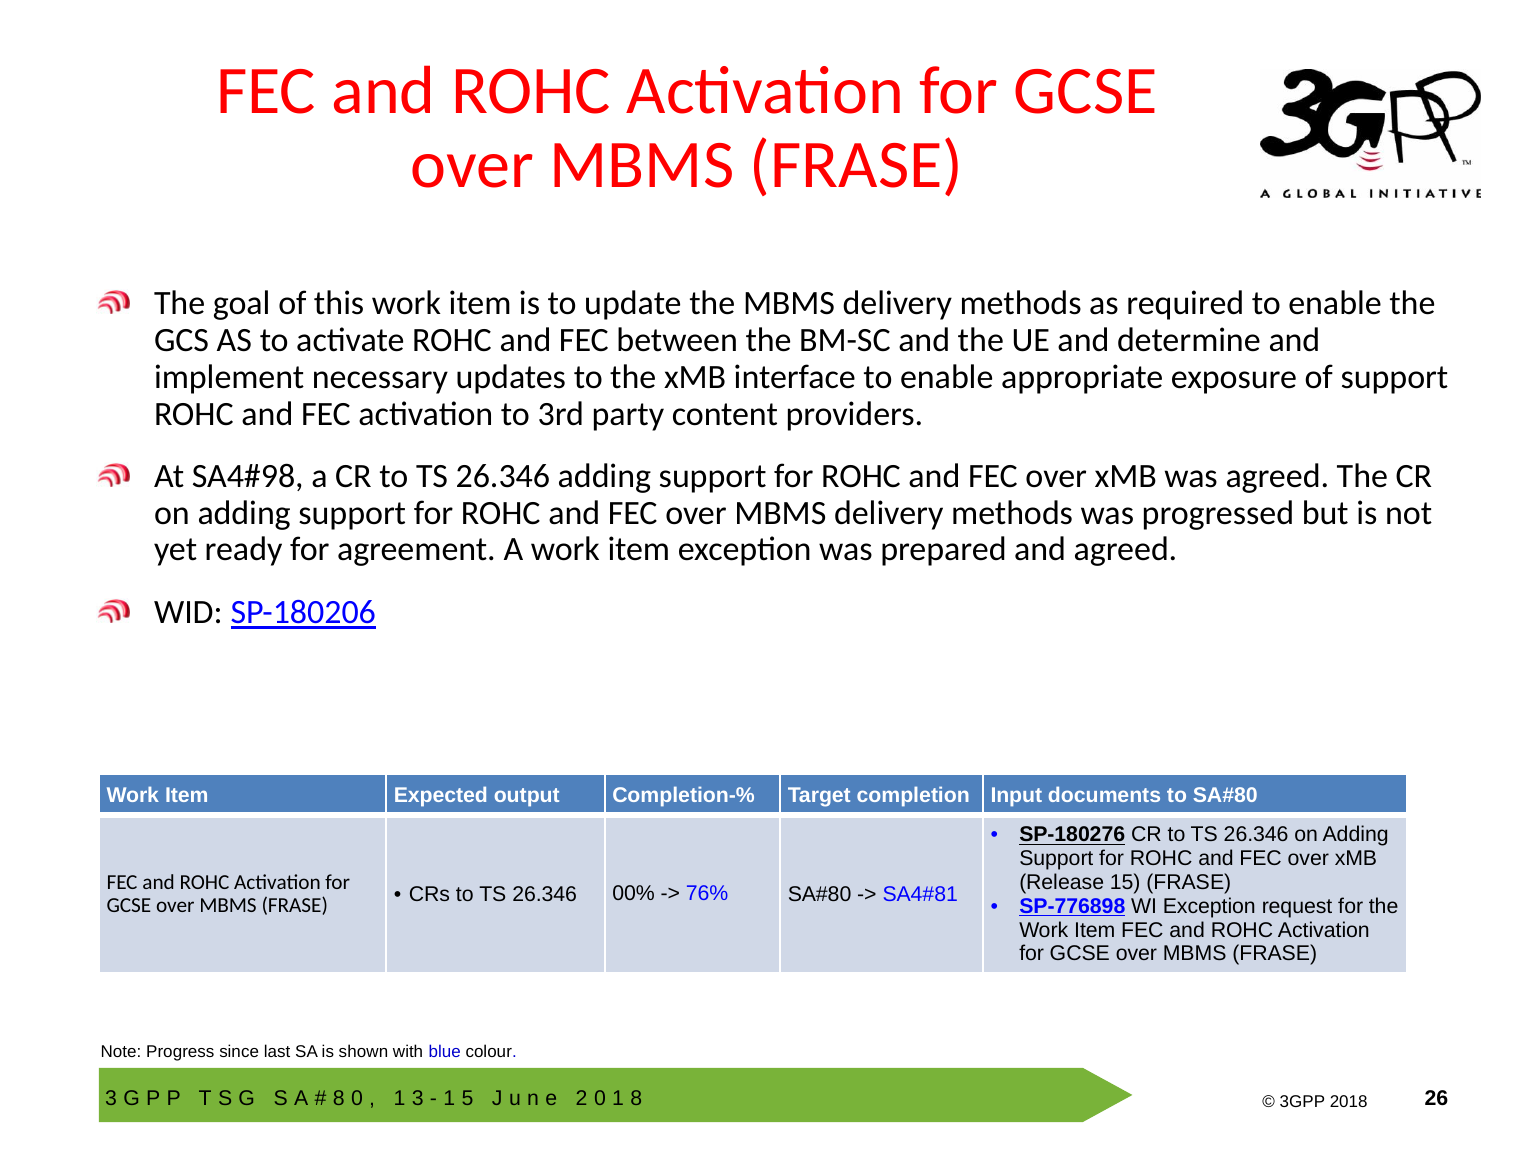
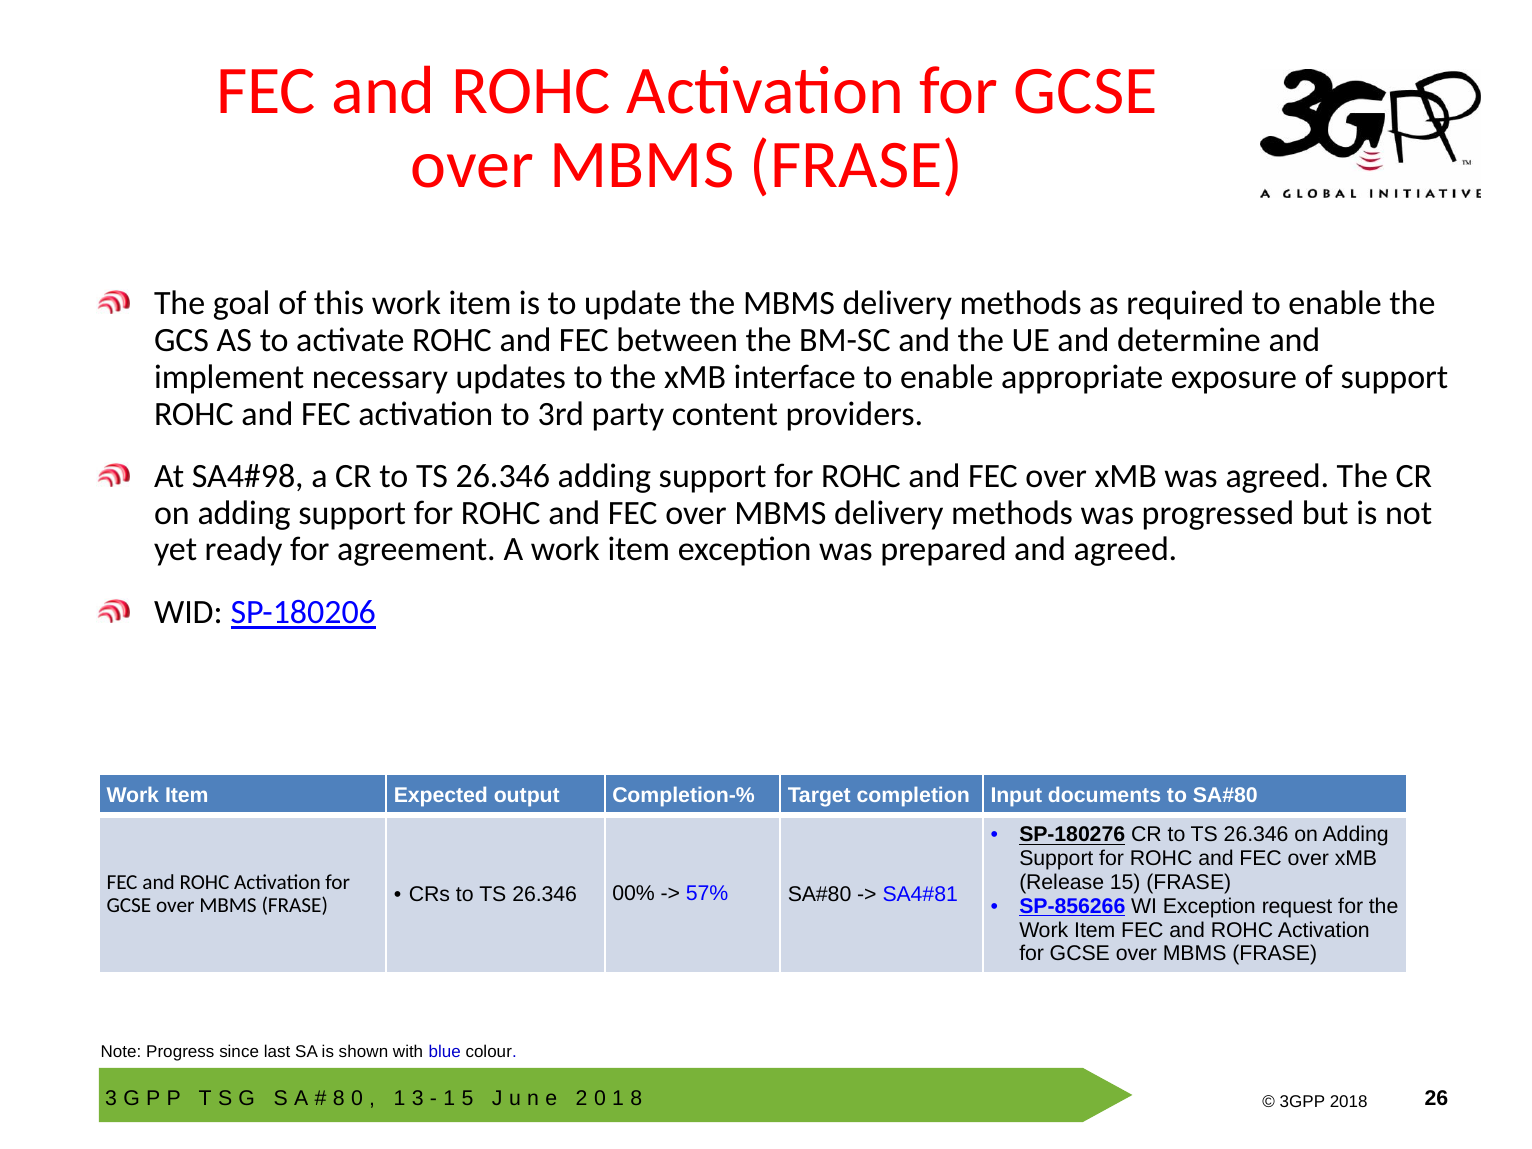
76%: 76% -> 57% (707, 894)
SP-776898: SP-776898 -> SP-856266 (1072, 906)
